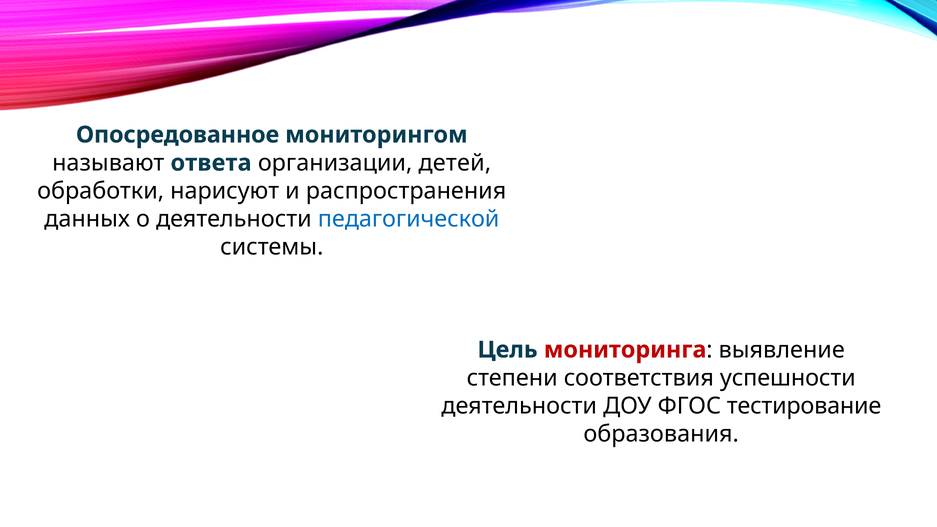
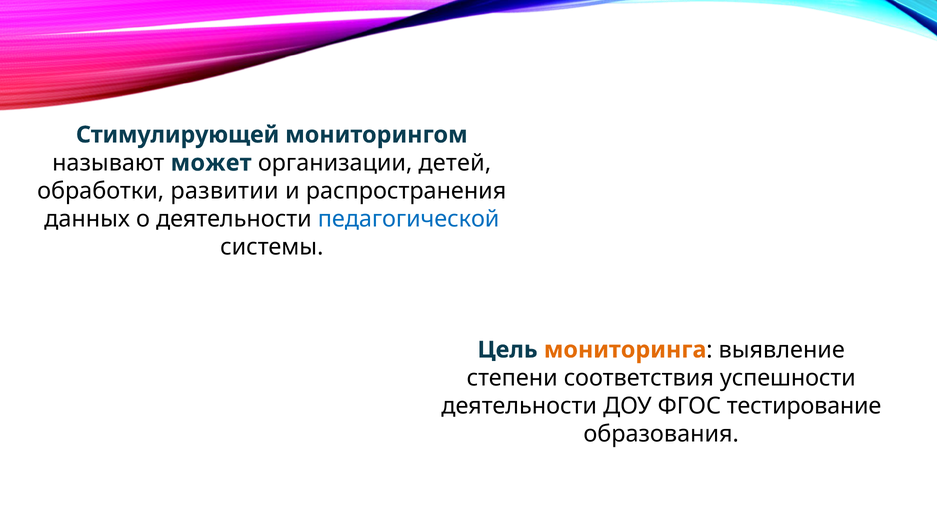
Опосредованное: Опосредованное -> Стимулирующей (178, 135)
ответа: ответа -> может (211, 163)
нарисуют: нарисуют -> развитии (225, 191)
мониторинга colour: red -> orange (625, 350)
